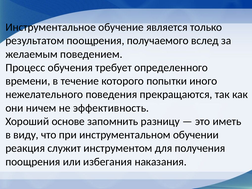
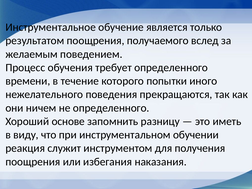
не эффективность: эффективность -> определенного (111, 108)
